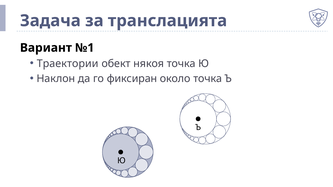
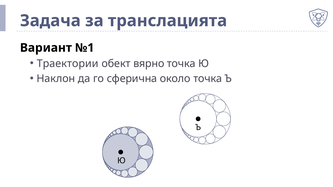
някоя: някоя -> вярно (149, 64)
фиксиран: фиксиран -> сферична (132, 79)
